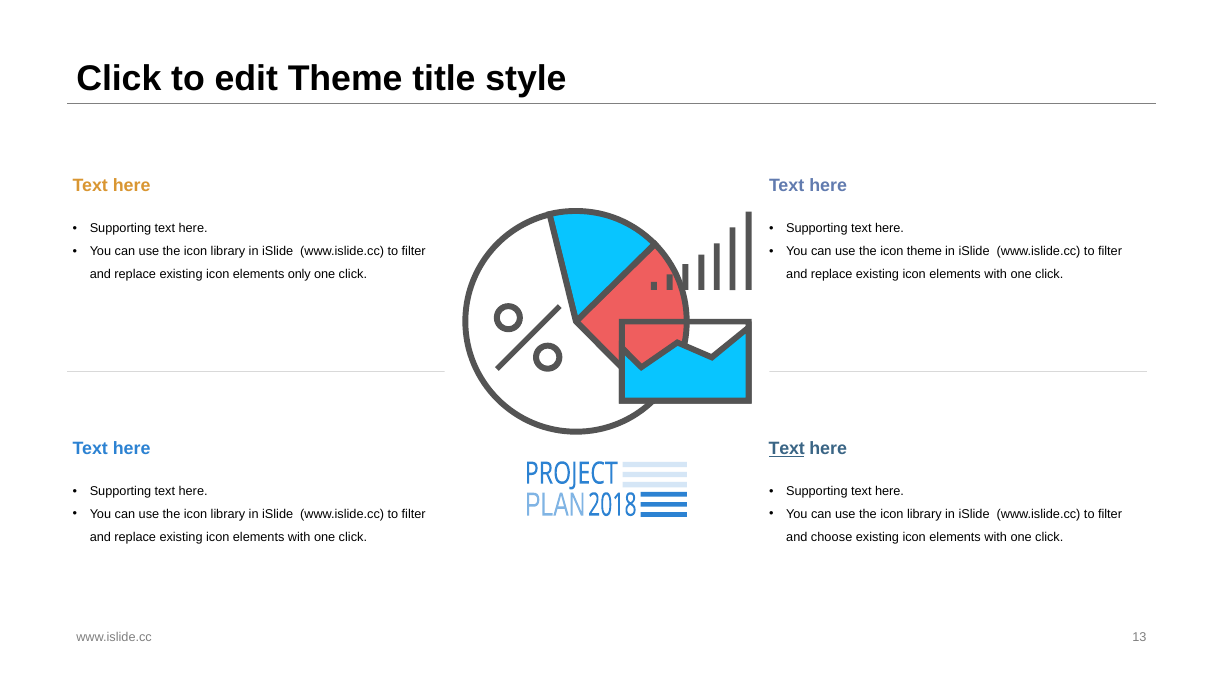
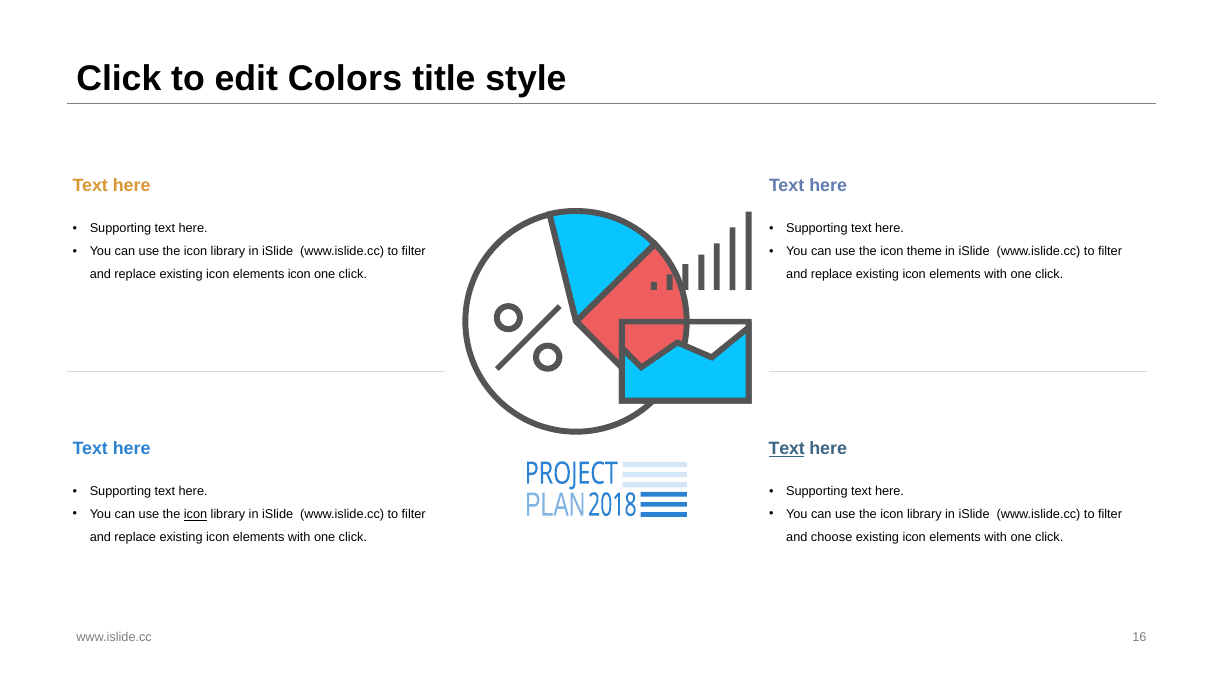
edit Theme: Theme -> Colors (345, 79)
elements only: only -> icon (299, 274)
icon underline: none -> present (196, 514)
13: 13 -> 16 (1139, 637)
